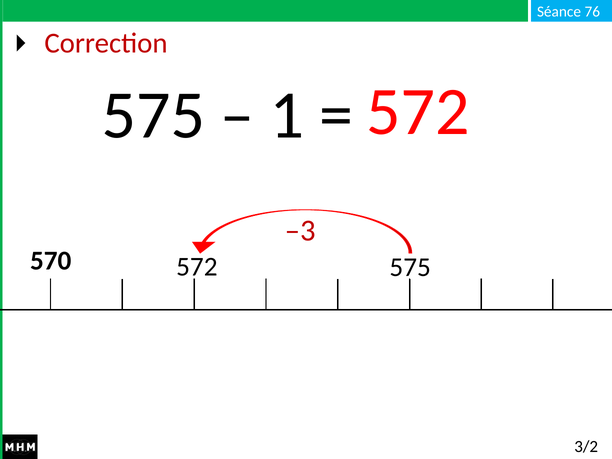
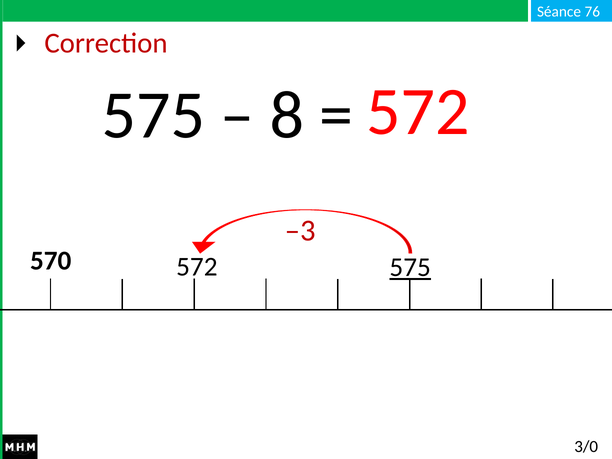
1: 1 -> 8 (287, 115)
575 underline: none -> present (410, 267)
3/2: 3/2 -> 3/0 (586, 447)
